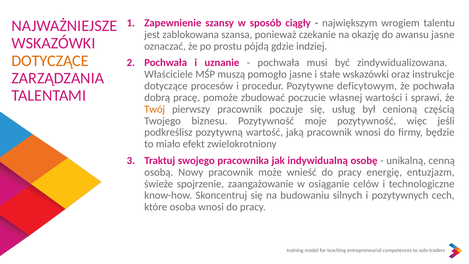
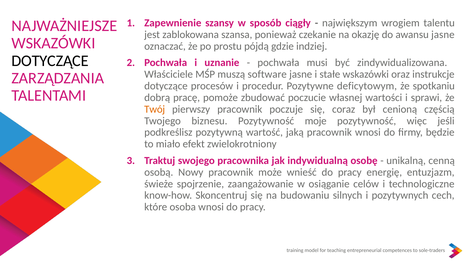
DOTYCZĄCE colour: orange -> black (50, 61)
pomogło: pomogło -> software (267, 74)
że pochwała: pochwała -> spotkaniu (434, 86)
usług: usług -> coraz (344, 109)
